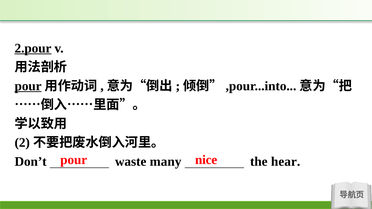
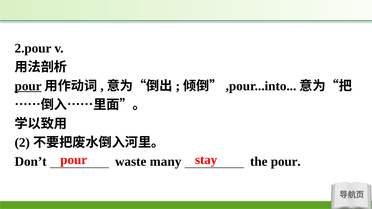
2.pour underline: present -> none (33, 48)
nice: nice -> stay (206, 160)
the hear: hear -> pour (286, 162)
